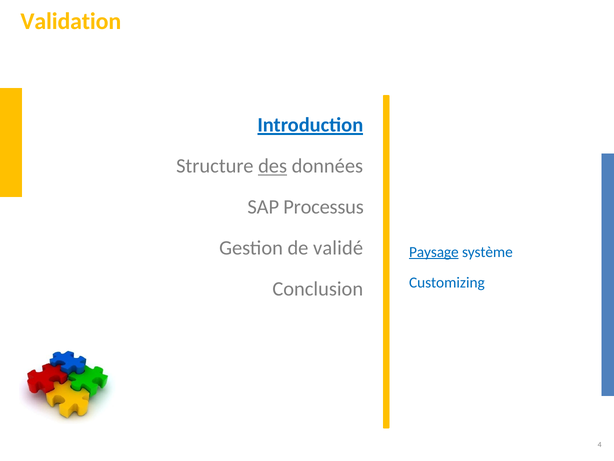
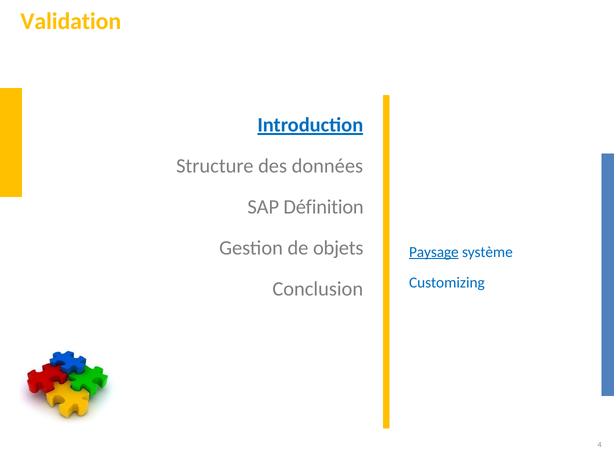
des underline: present -> none (273, 166)
Processus: Processus -> Définition (324, 207)
validé: validé -> objets (338, 248)
